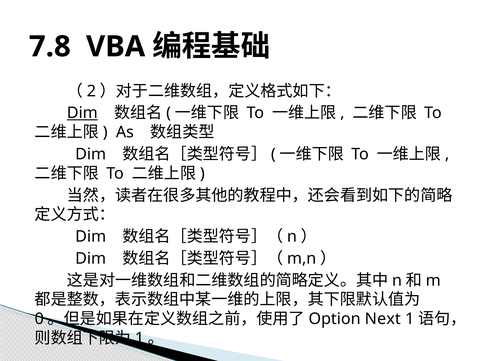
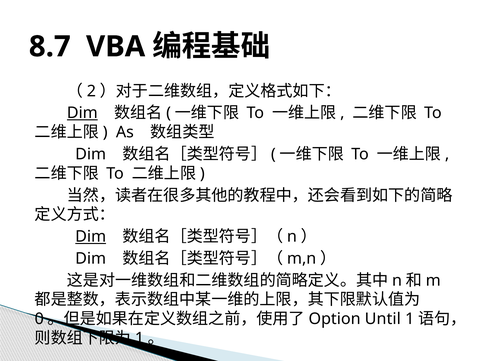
7.8: 7.8 -> 8.7 (50, 47)
Dim underline: none -> present (91, 237)
Next: Next -> Until (383, 319)
